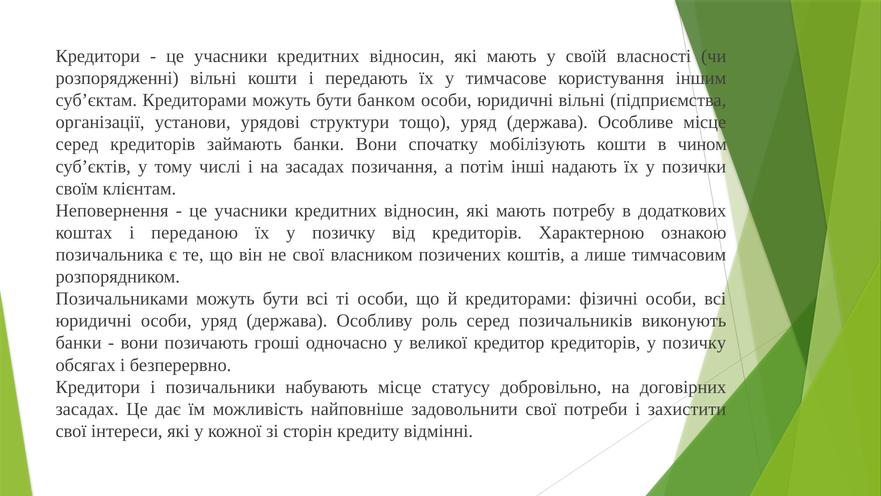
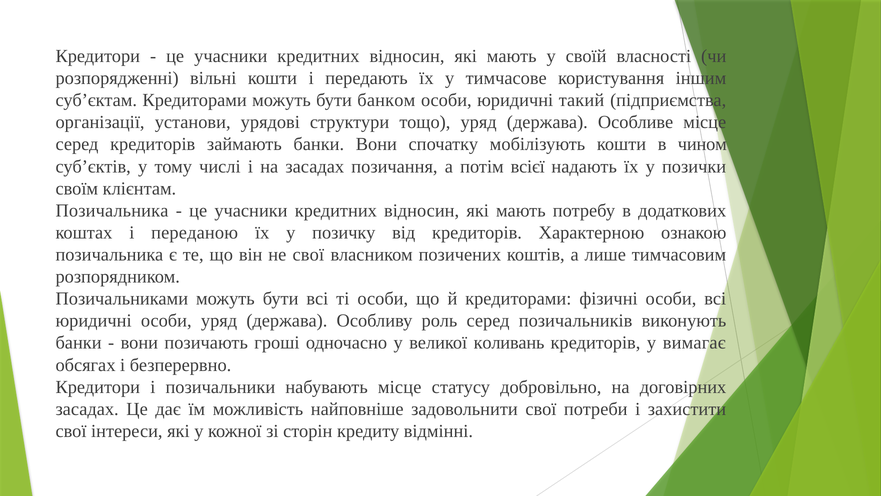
юридичні вільні: вільні -> такий (582, 100)
інші: інші -> всієї (528, 166)
Неповернення: Неповернення -> Позичальника (112, 210)
кредитор: кредитор -> коливань (509, 343)
кредиторів у позичку: позичку -> вимагає (694, 343)
